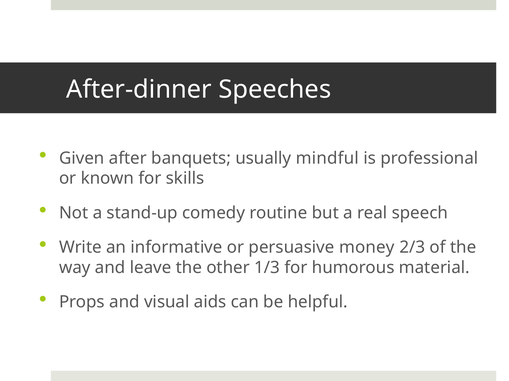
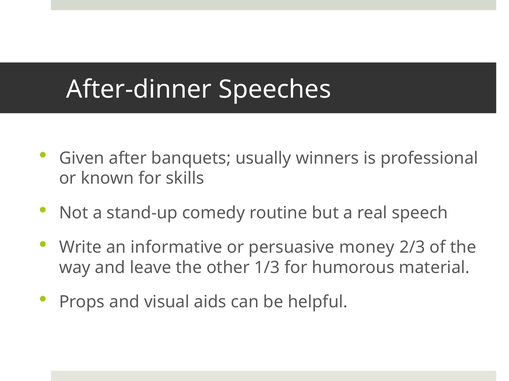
mindful: mindful -> winners (327, 158)
